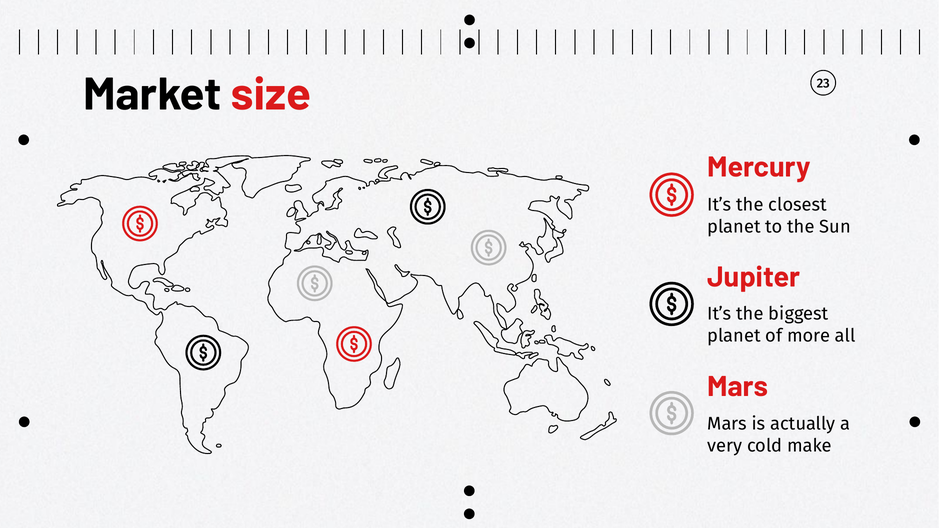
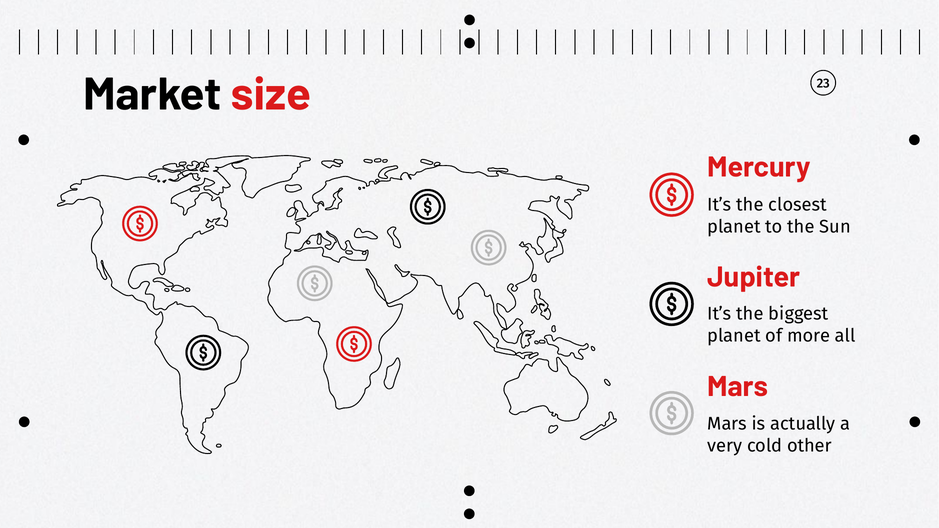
make: make -> other (809, 446)
